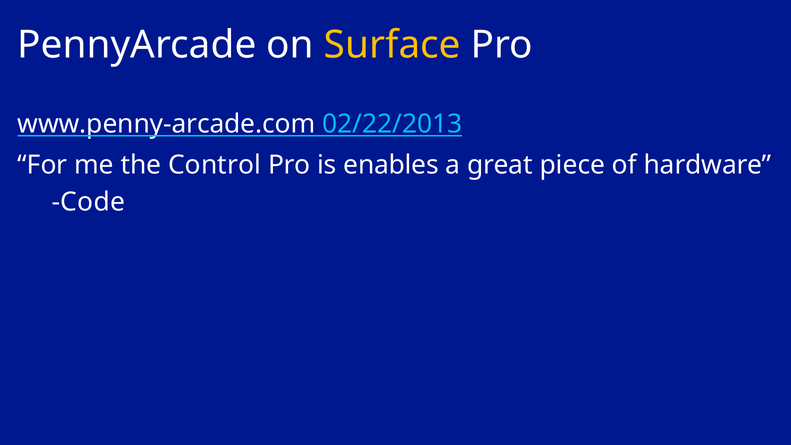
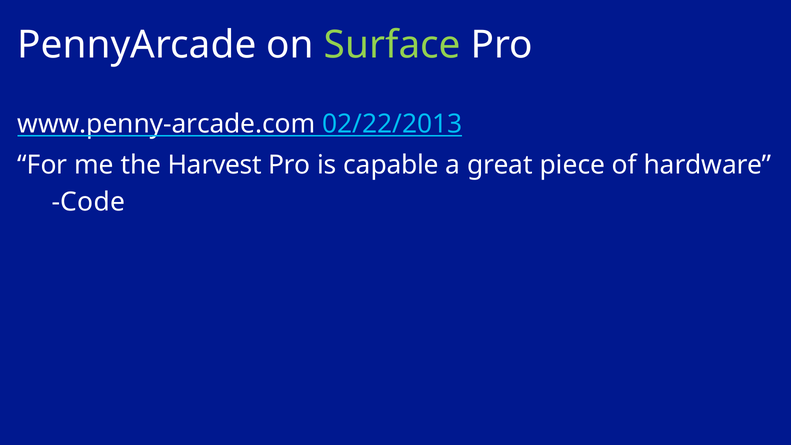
Surface colour: yellow -> light green (392, 45)
Control: Control -> Harvest (215, 165)
enables: enables -> capable (391, 165)
